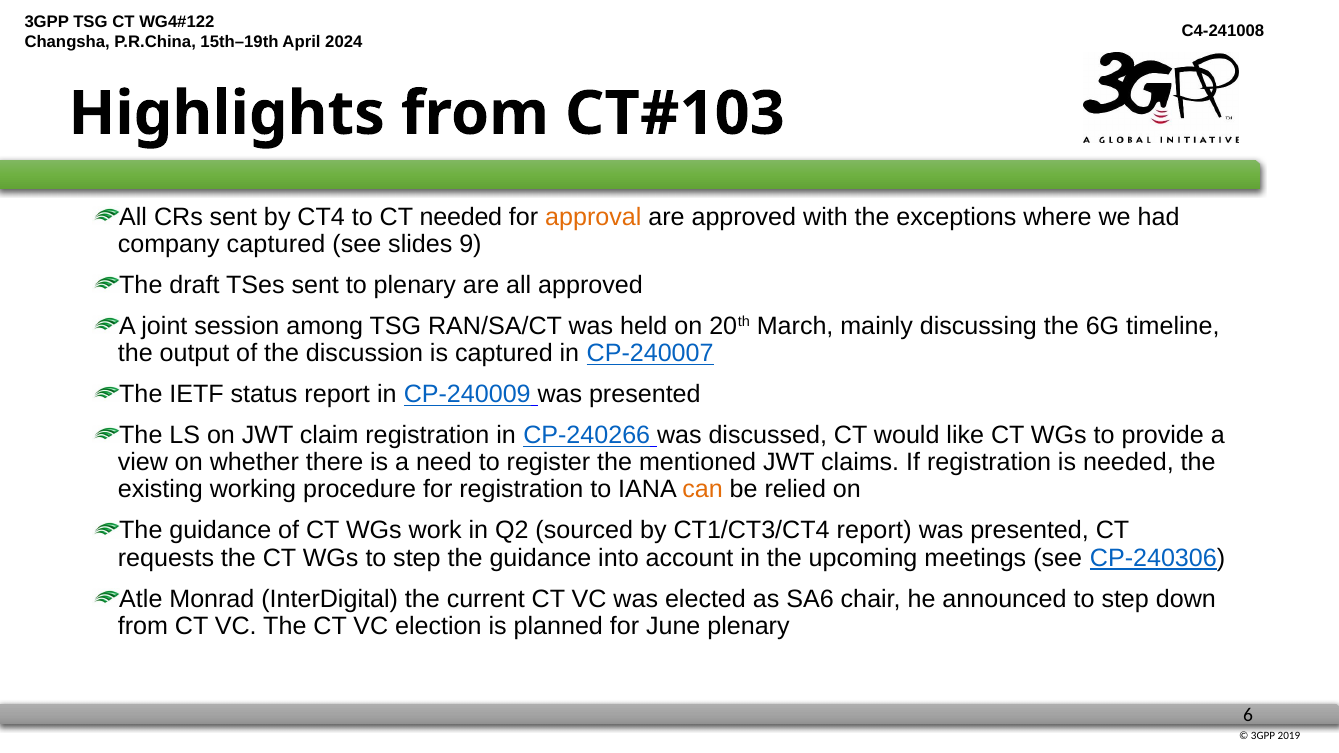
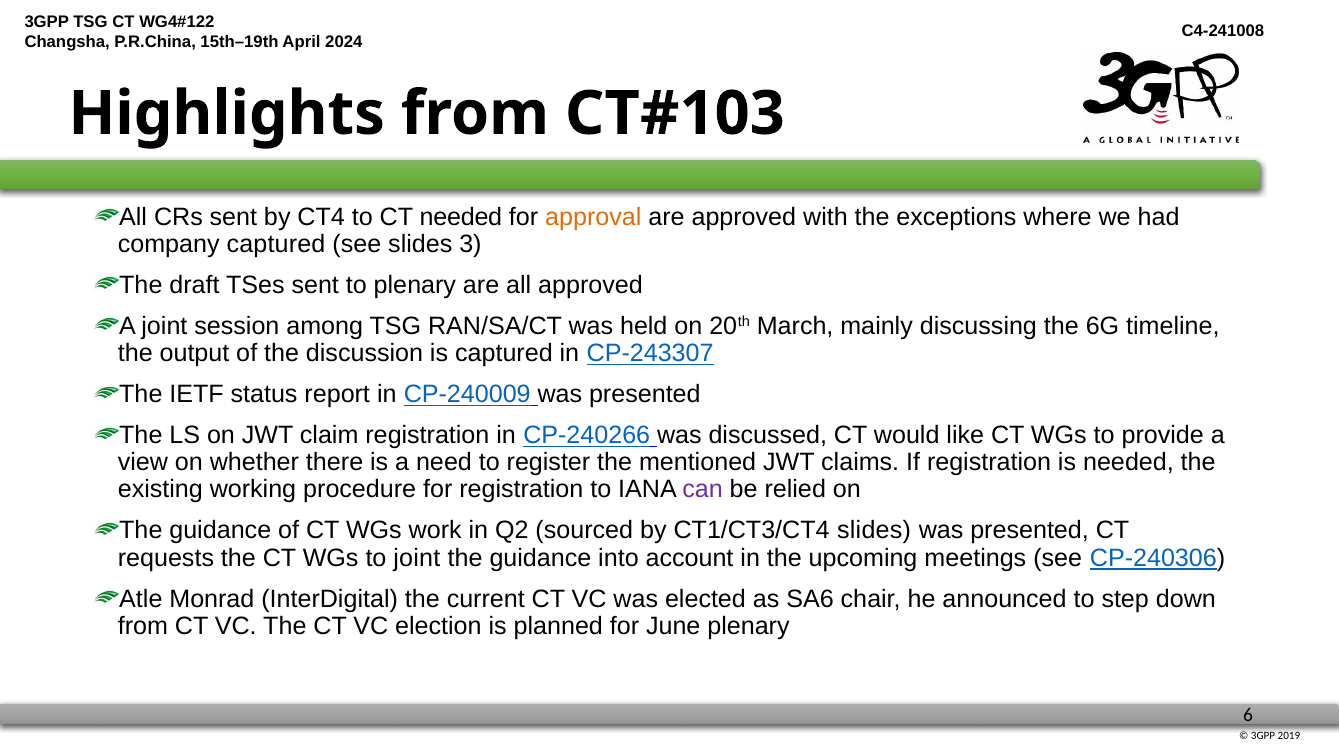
9: 9 -> 3 (470, 244)
CP-240007: CP-240007 -> CP-243307 (650, 353)
can colour: orange -> purple (703, 490)
CT1/CT3/CT4 report: report -> slides (874, 531)
WGs to step: step -> joint (417, 558)
